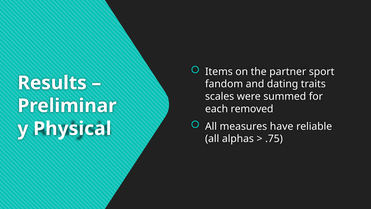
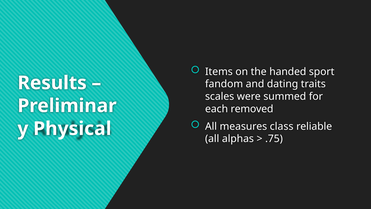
partner: partner -> handed (288, 72)
have: have -> class (282, 126)
